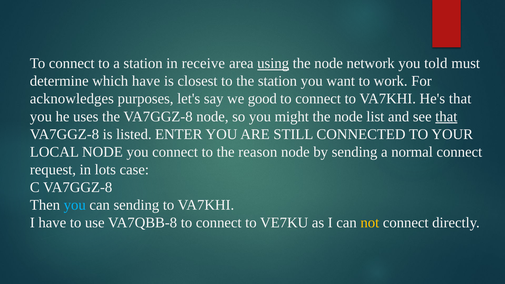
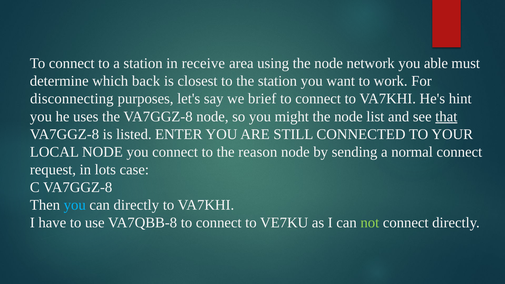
using underline: present -> none (273, 63)
told: told -> able (436, 63)
which have: have -> back (146, 81)
acknowledges: acknowledges -> disconnecting (72, 99)
good: good -> brief (262, 99)
He's that: that -> hint (460, 99)
can sending: sending -> directly (136, 205)
not colour: yellow -> light green (370, 223)
